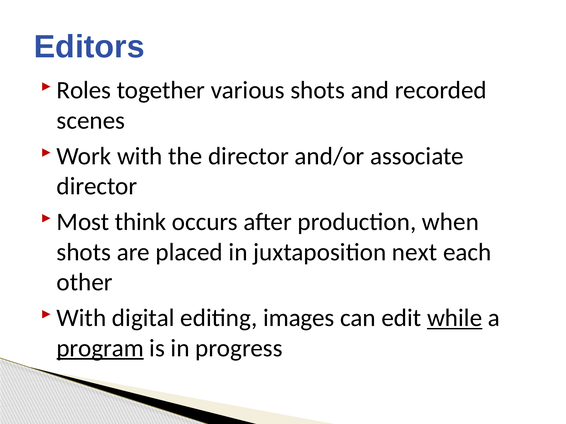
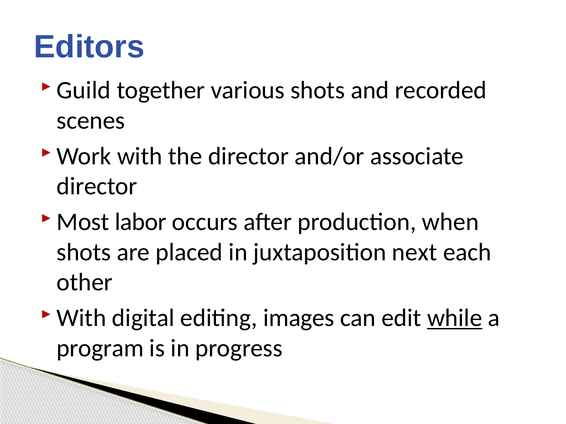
Roles: Roles -> Guild (84, 90)
think: think -> labor (141, 222)
program underline: present -> none (100, 349)
